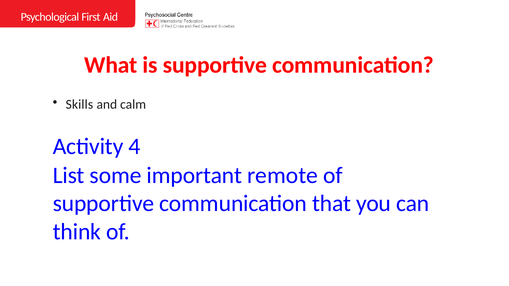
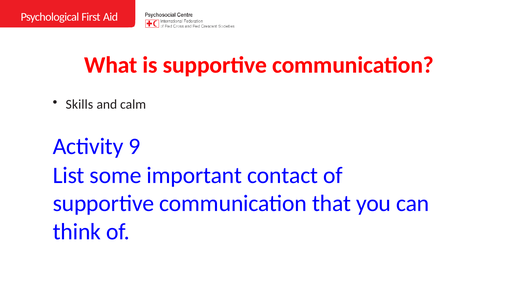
4: 4 -> 9 (134, 147)
remote: remote -> contact (283, 176)
